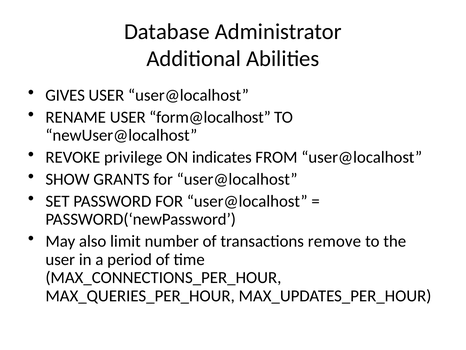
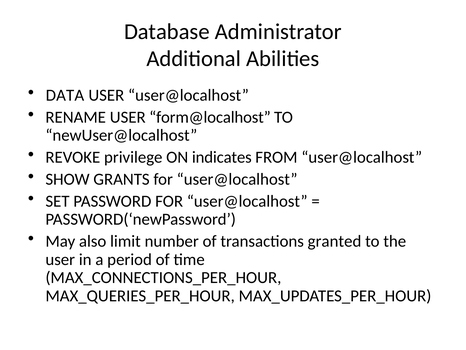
GIVES: GIVES -> DATA (65, 95)
remove: remove -> granted (335, 241)
